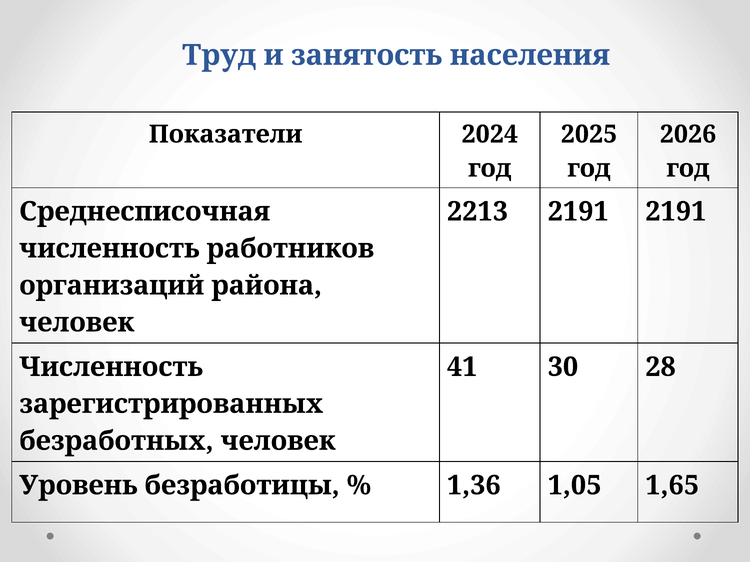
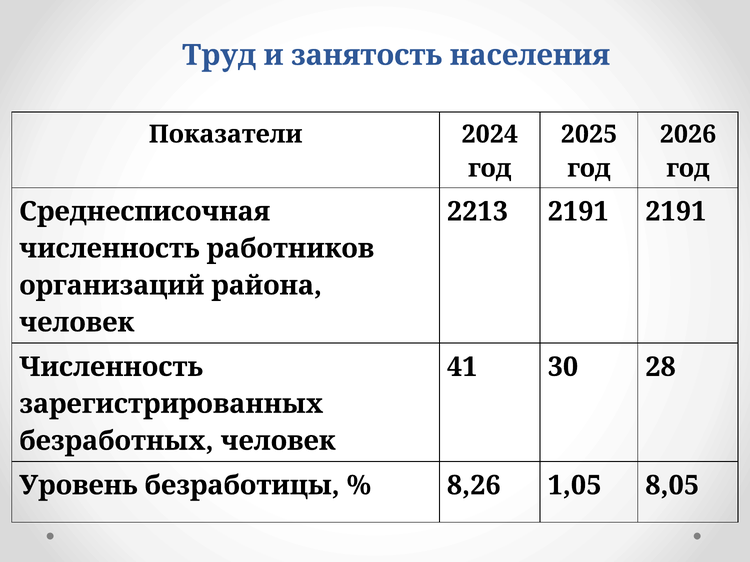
1,36: 1,36 -> 8,26 (474, 486)
1,65: 1,65 -> 8,05 (672, 486)
